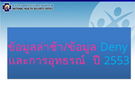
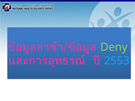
Deny colour: light blue -> light green (114, 47)
